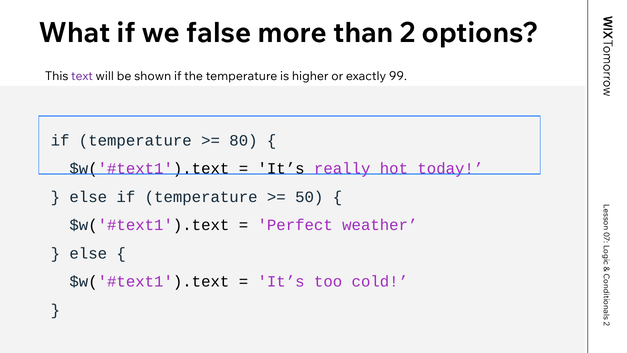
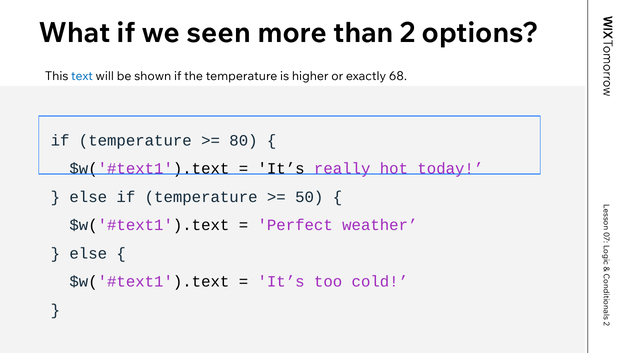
false: false -> seen (219, 33)
text colour: purple -> blue (82, 76)
99: 99 -> 68 (398, 76)
